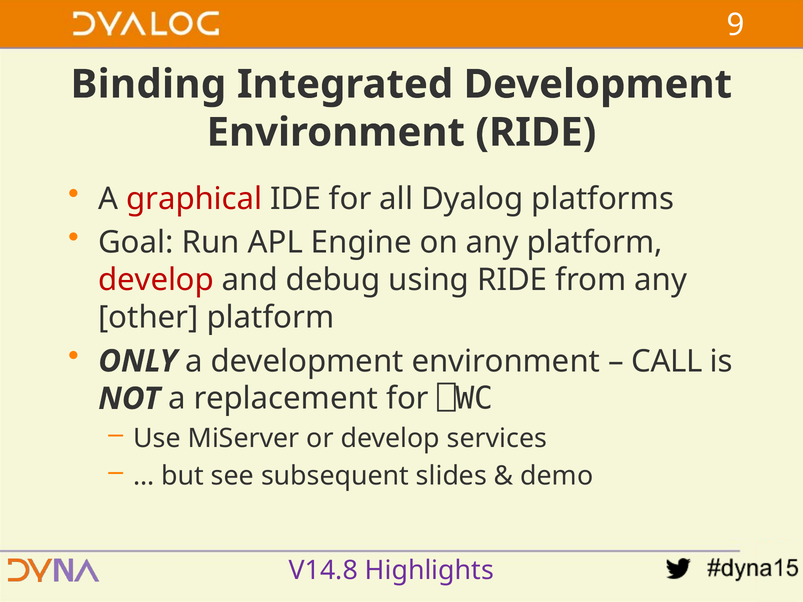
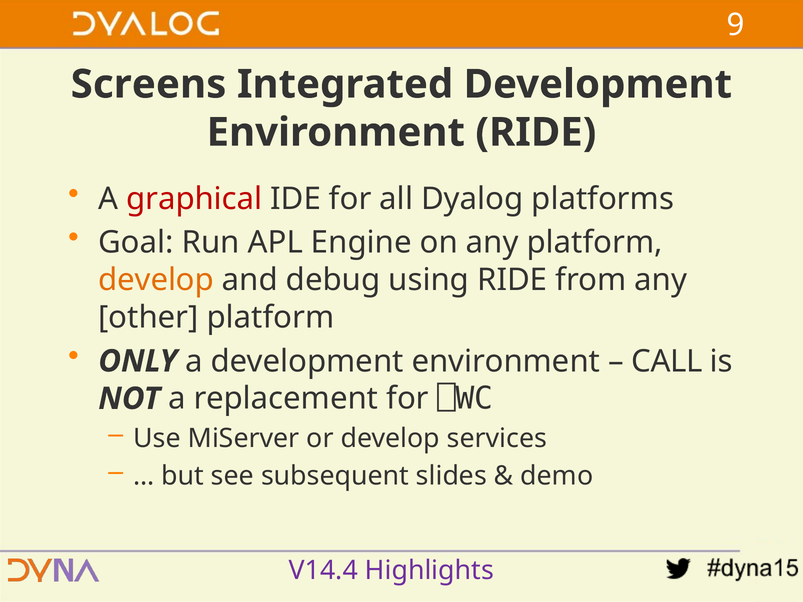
Binding: Binding -> Screens (149, 84)
develop colour: red -> orange (156, 280)
V14.8: V14.8 -> V14.4 (323, 571)
